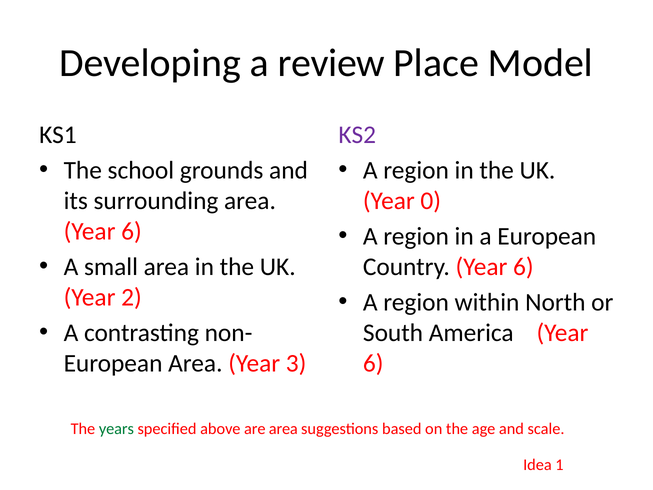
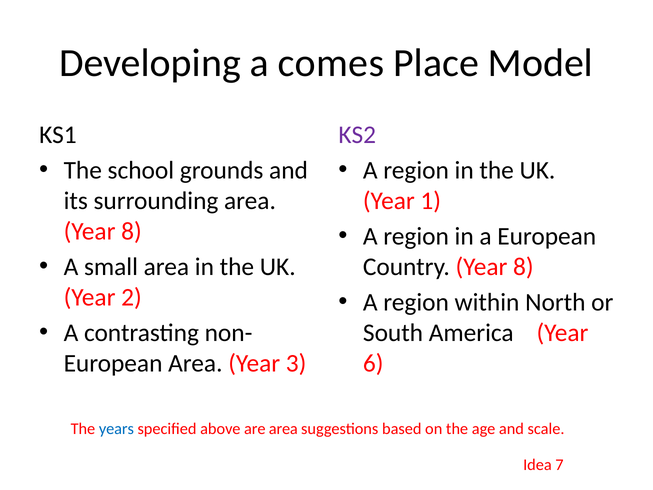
review: review -> comes (331, 63)
0: 0 -> 1 (431, 201)
6: 6 -> 8 (131, 231)
Country Year 6: 6 -> 8 (523, 267)
years colour: green -> blue (116, 429)
1: 1 -> 7 (559, 465)
